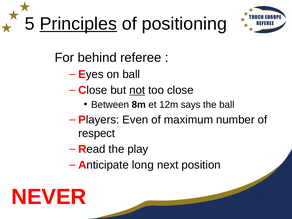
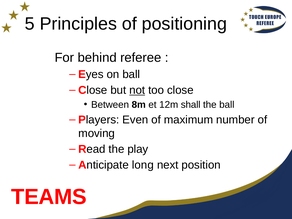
Principles underline: present -> none (78, 24)
says: says -> shall (191, 105)
respect: respect -> moving (97, 133)
NEVER: NEVER -> TEAMS (49, 197)
